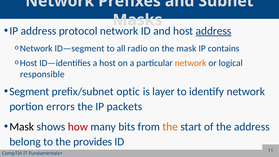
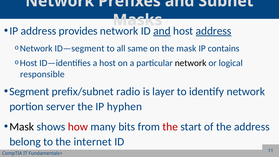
protocol: protocol -> provides (78, 31)
and underline: none -> present (162, 31)
radio: radio -> same (138, 48)
network colour: orange -> black (191, 63)
optic: optic -> radio (128, 92)
errors: errors -> server (61, 107)
packets: packets -> hyphen (124, 107)
the colour: orange -> red (170, 127)
provides: provides -> internet (93, 142)
